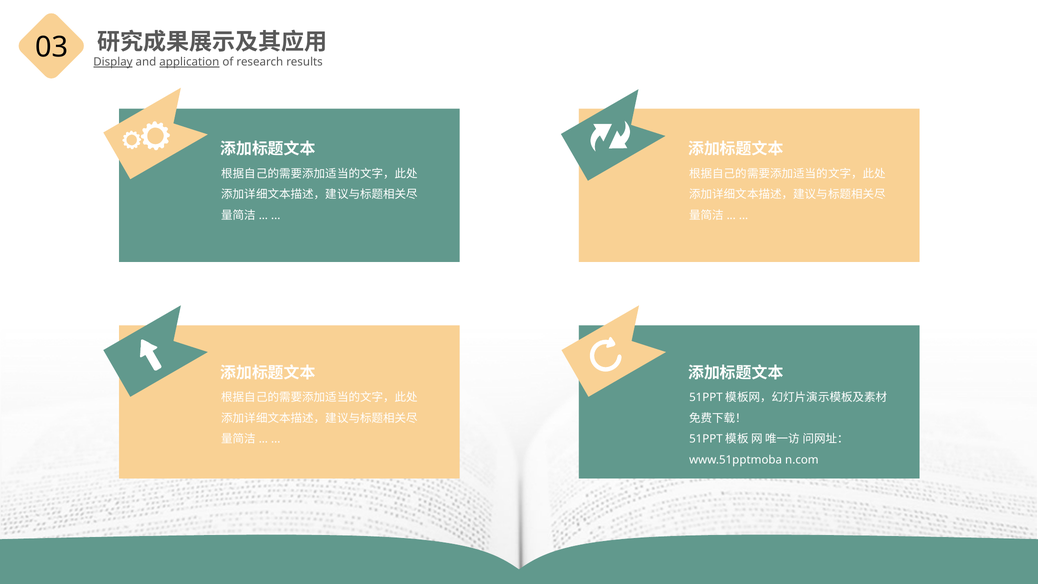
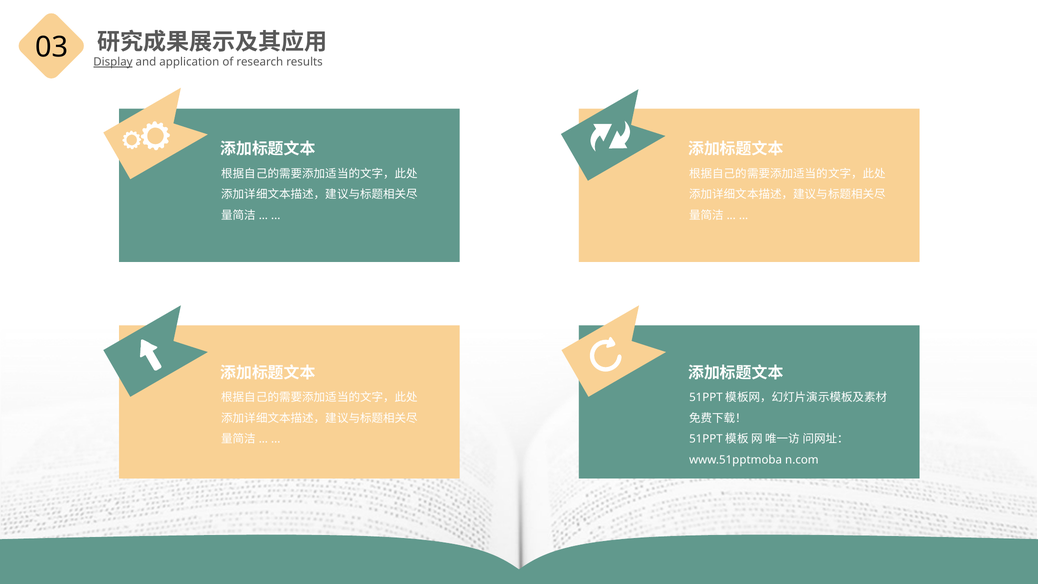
application underline: present -> none (189, 62)
